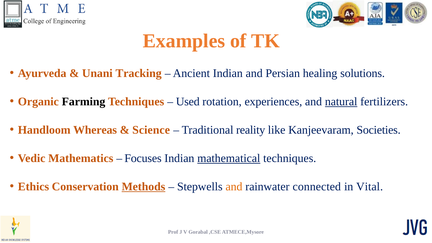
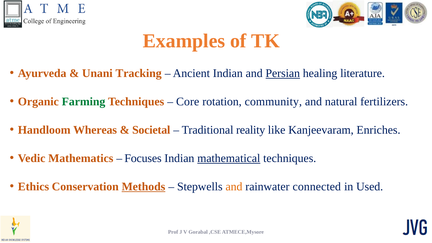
Persian underline: none -> present (283, 73)
solutions: solutions -> literature (363, 73)
Farming colour: black -> green (84, 102)
Used: Used -> Core (188, 102)
experiences: experiences -> community (273, 102)
natural underline: present -> none (341, 102)
Science: Science -> Societal (151, 130)
Societies: Societies -> Enriches (379, 130)
Vital: Vital -> Used (370, 187)
